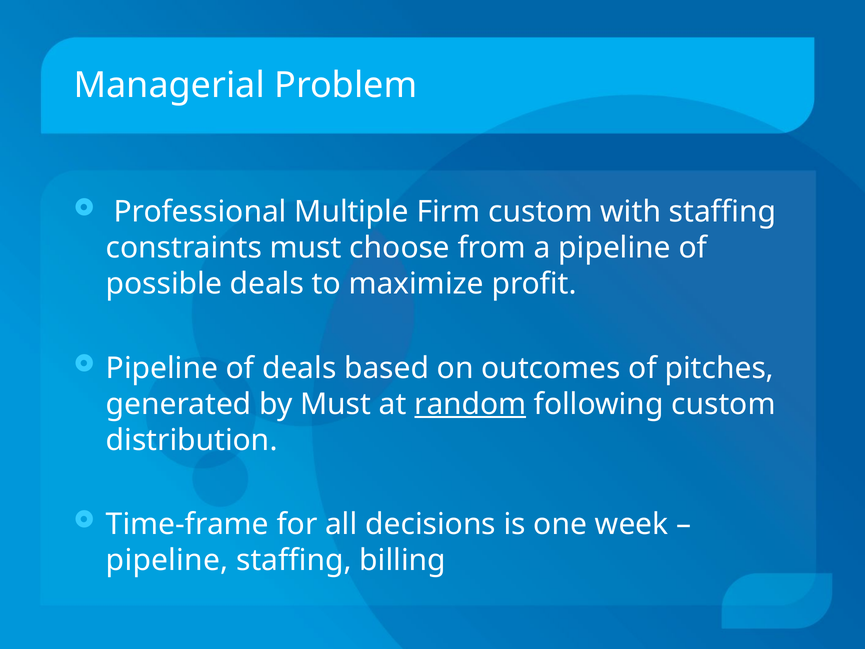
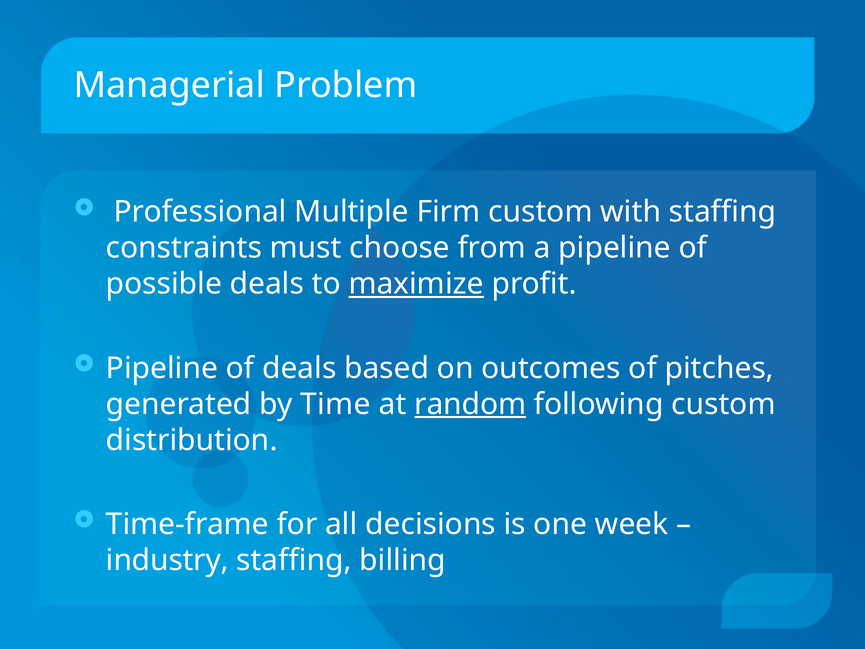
maximize underline: none -> present (416, 284)
by Must: Must -> Time (335, 404)
pipeline: pipeline -> industry (167, 560)
